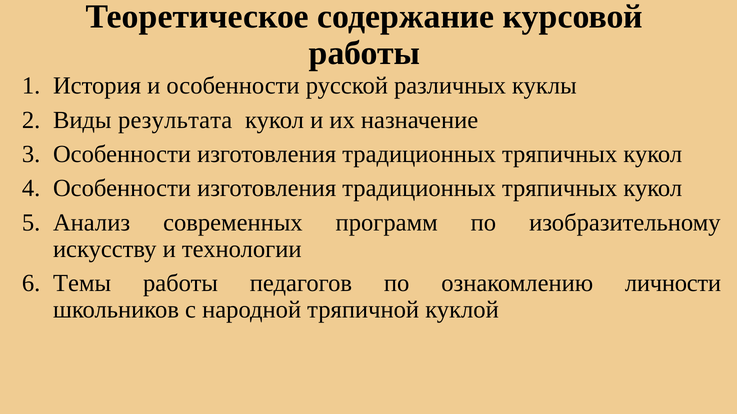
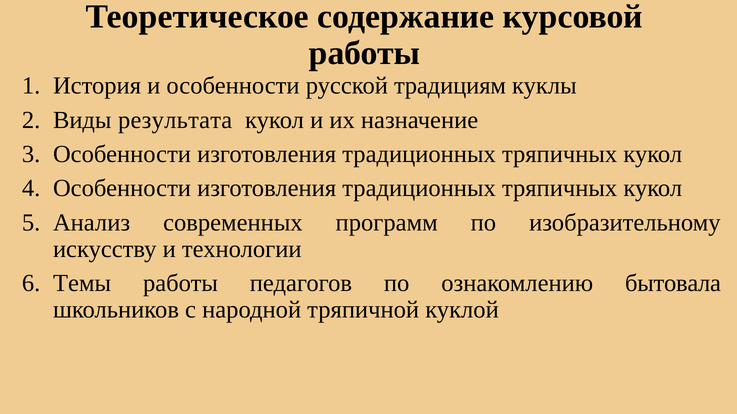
различных: различных -> традициям (450, 86)
личности: личности -> бытовала (673, 284)
